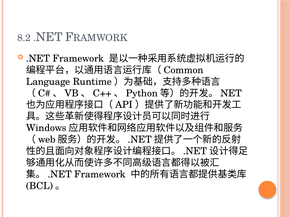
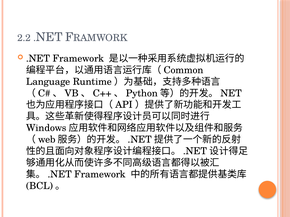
8.2: 8.2 -> 2.2 (24, 38)
